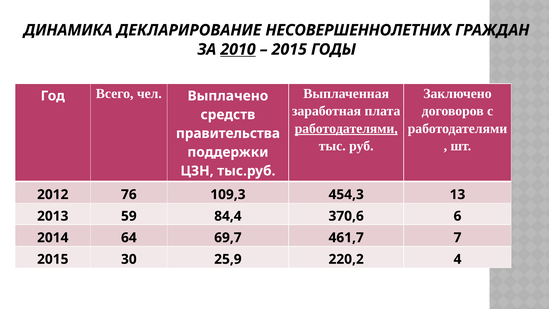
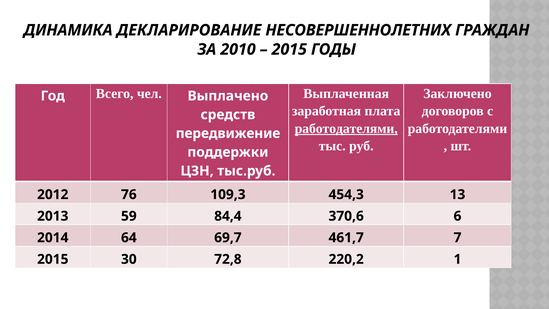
2010 underline: present -> none (238, 49)
правительства: правительства -> передвижение (228, 133)
25,9: 25,9 -> 72,8 (228, 259)
4: 4 -> 1 (457, 259)
